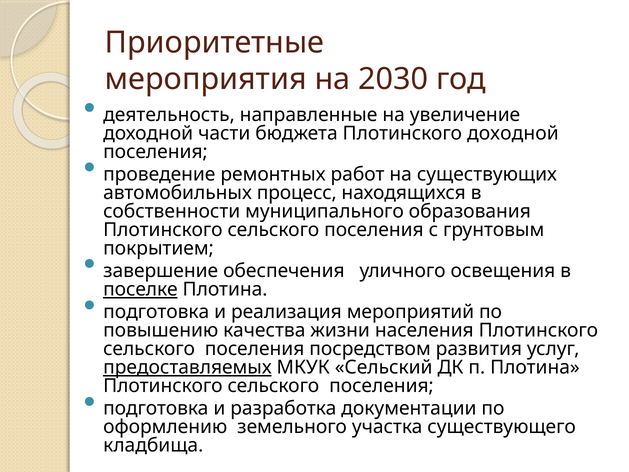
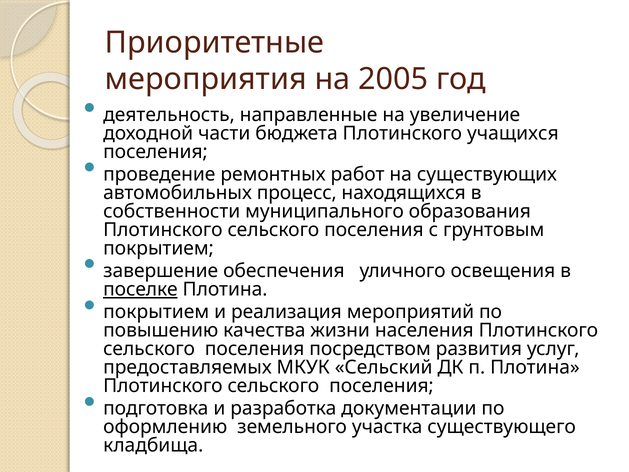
2030: 2030 -> 2005 (393, 79)
Плотинского доходной: доходной -> учащихся (513, 133)
подготовка: подготовка -> покрытием (156, 312)
предоставляемых underline: present -> none (187, 367)
